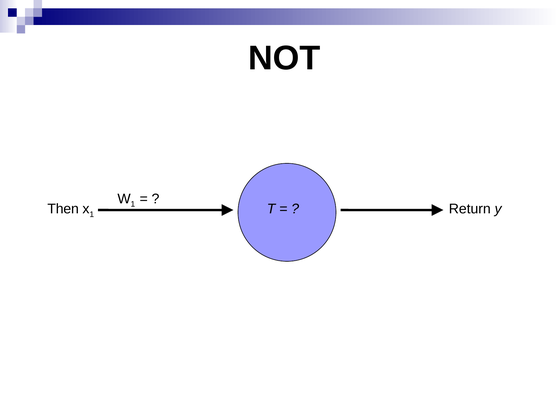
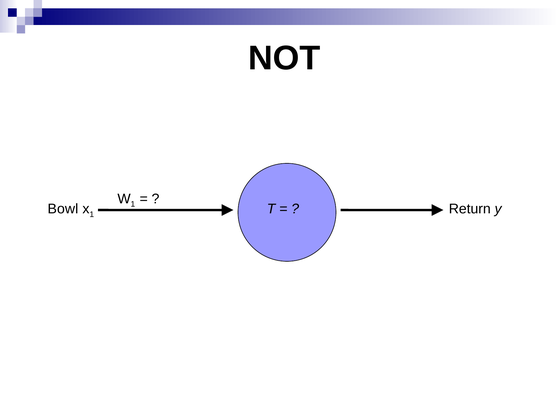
Then: Then -> Bowl (63, 209)
